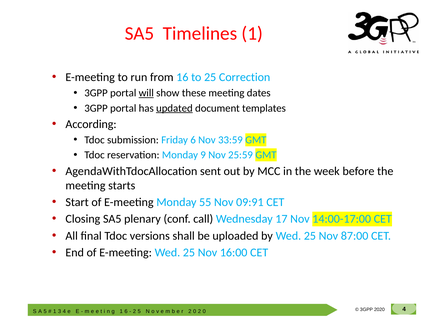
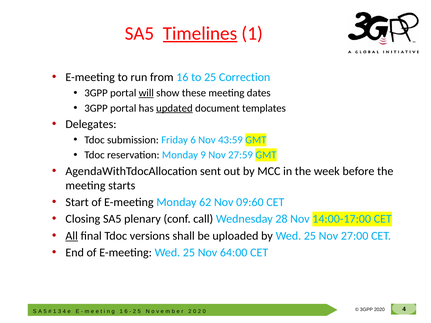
Timelines underline: none -> present (200, 33)
According: According -> Delegates (91, 124)
33:59: 33:59 -> 43:59 (230, 140)
25:59: 25:59 -> 27:59 (240, 155)
55: 55 -> 62 (205, 202)
09:91: 09:91 -> 09:60 (250, 202)
17: 17 -> 28 (281, 219)
All underline: none -> present (72, 236)
87:00: 87:00 -> 27:00 (355, 236)
16:00: 16:00 -> 64:00 (234, 253)
